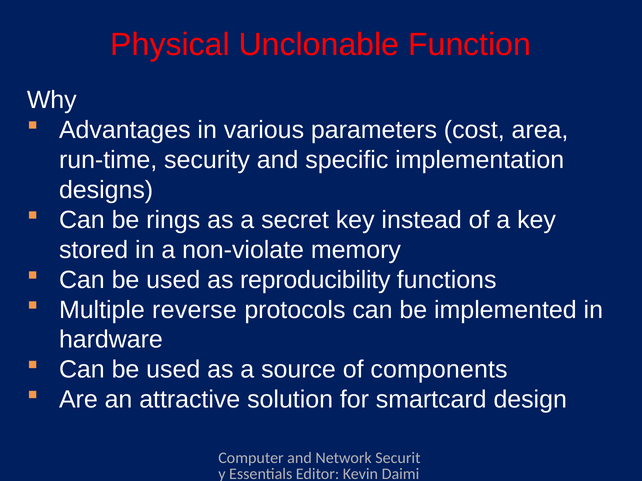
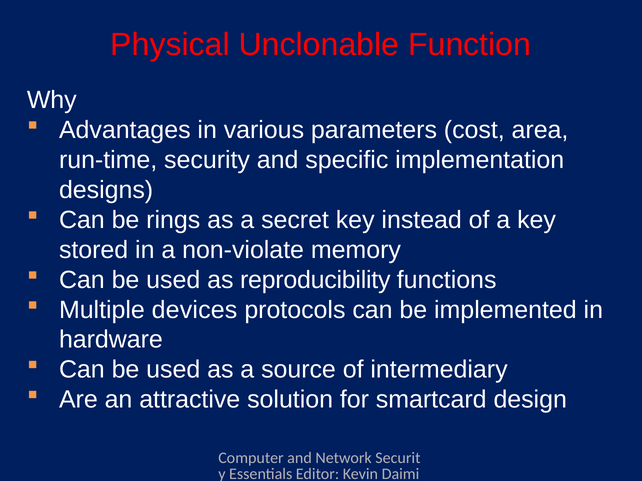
reverse: reverse -> devices (195, 310)
components: components -> intermediary (439, 370)
